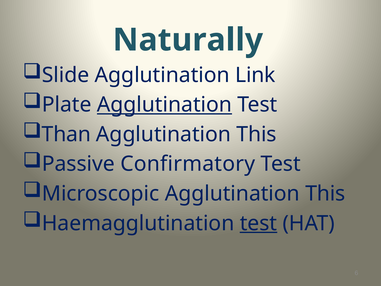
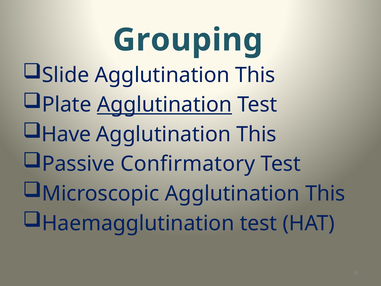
Naturally: Naturally -> Grouping (188, 40)
Slide Agglutination Link: Link -> This (255, 75)
Than: Than -> Have (66, 134)
test underline: present -> none (258, 223)
